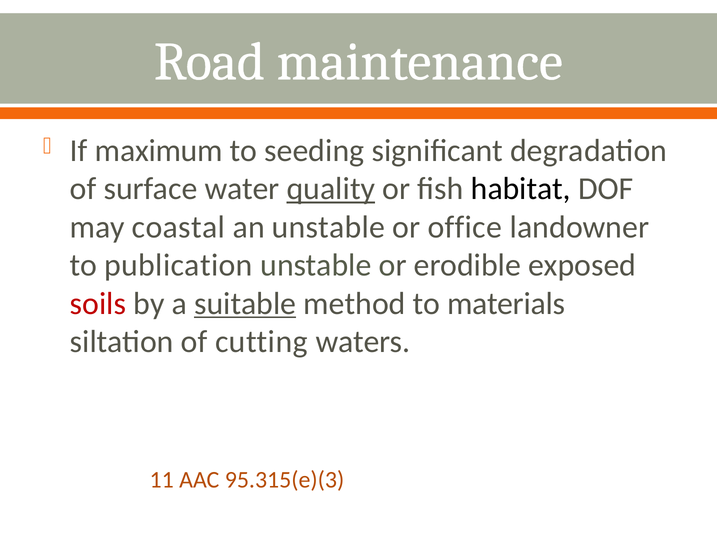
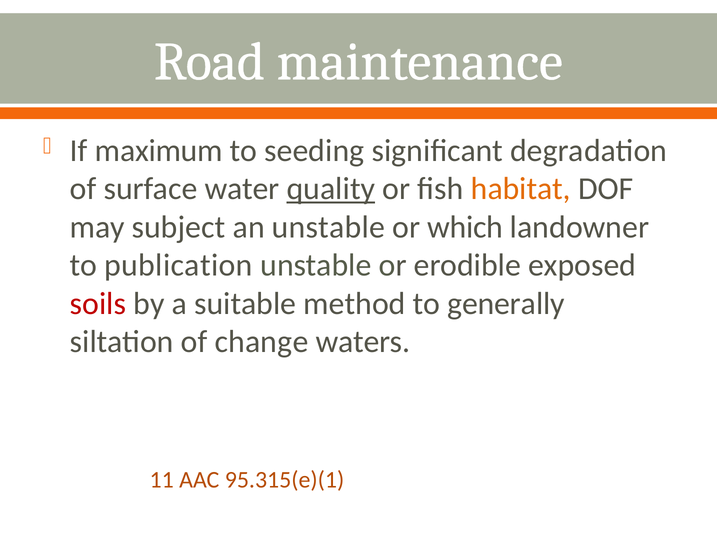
habitat colour: black -> orange (521, 189)
coastal: coastal -> subject (179, 227)
office: office -> which (465, 227)
suitable underline: present -> none (245, 303)
materials: materials -> generally (506, 303)
cutting: cutting -> change (261, 342)
95.315(e)(3: 95.315(e)(3 -> 95.315(e)(1 (285, 480)
